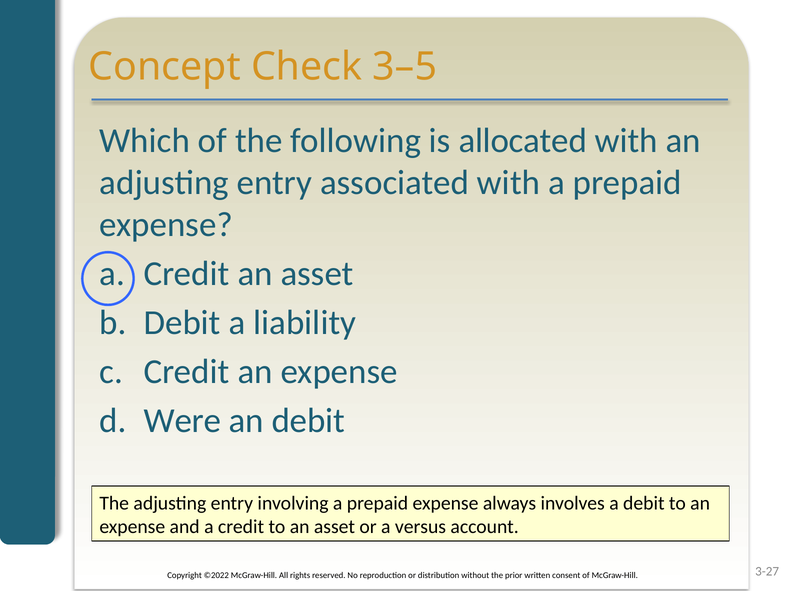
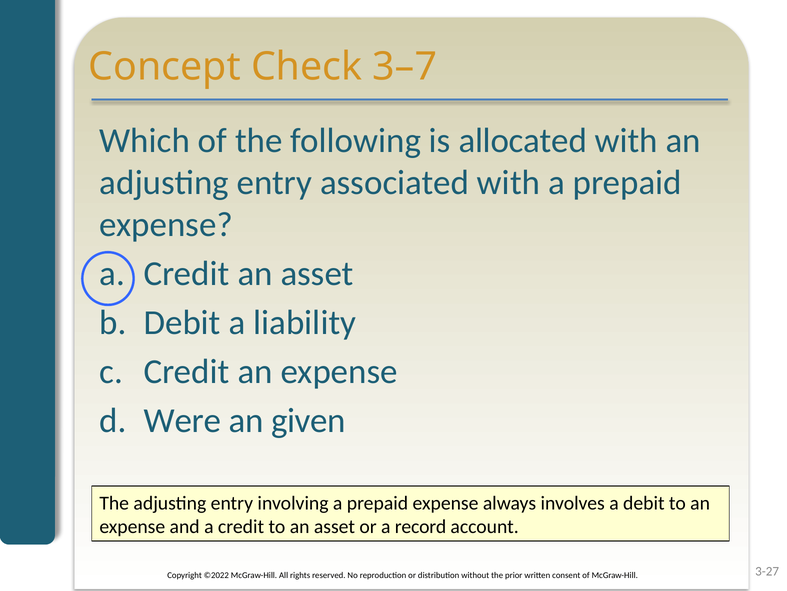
3–5: 3–5 -> 3–7 (405, 67)
an debit: debit -> given (308, 420)
versus: versus -> record (421, 526)
